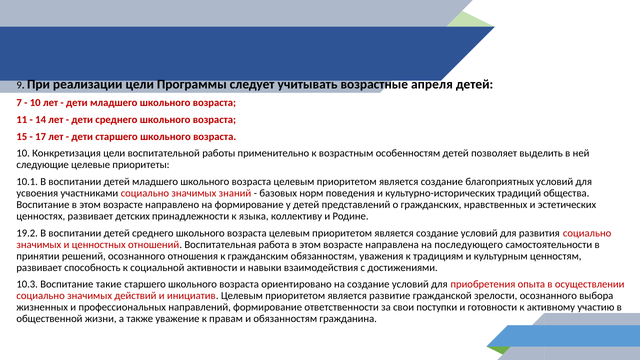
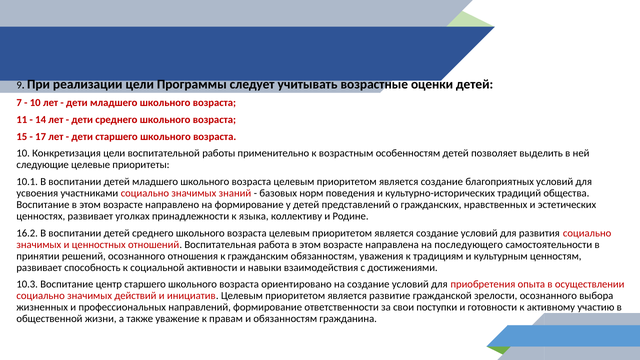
апреля: апреля -> оценки (432, 85)
детских: детских -> уголках (133, 216)
19.2: 19.2 -> 16.2 (27, 233)
такие: такие -> центр (109, 284)
